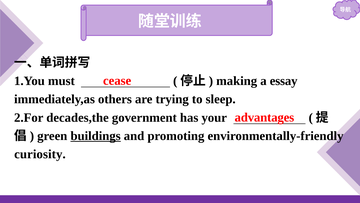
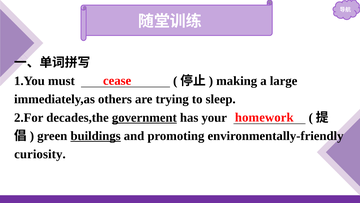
essay: essay -> large (284, 81)
advantages: advantages -> homework (264, 117)
government underline: none -> present (144, 117)
